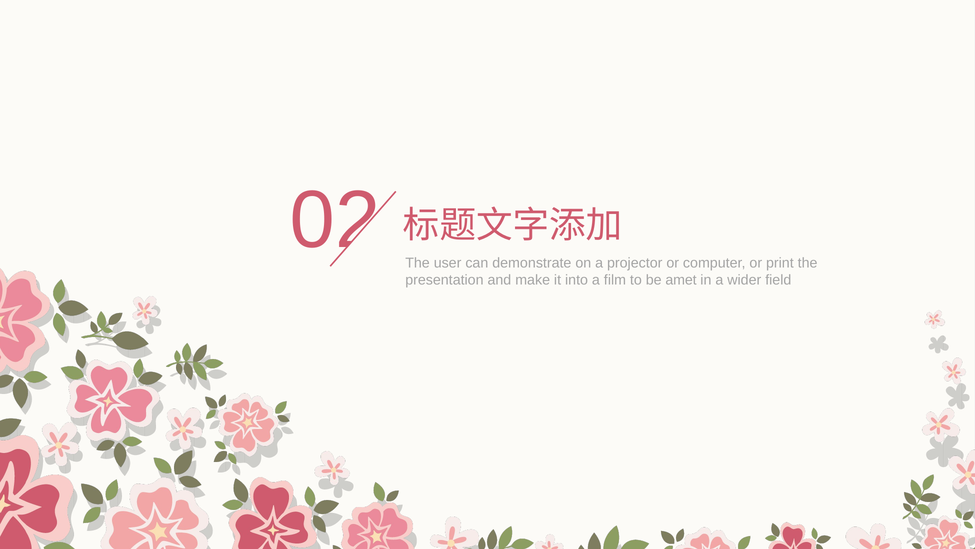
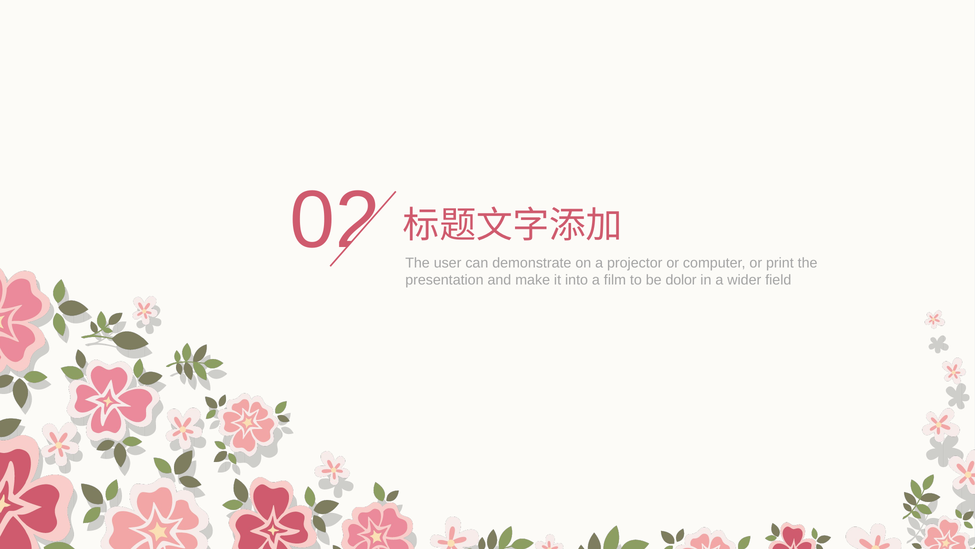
amet: amet -> dolor (681, 280)
